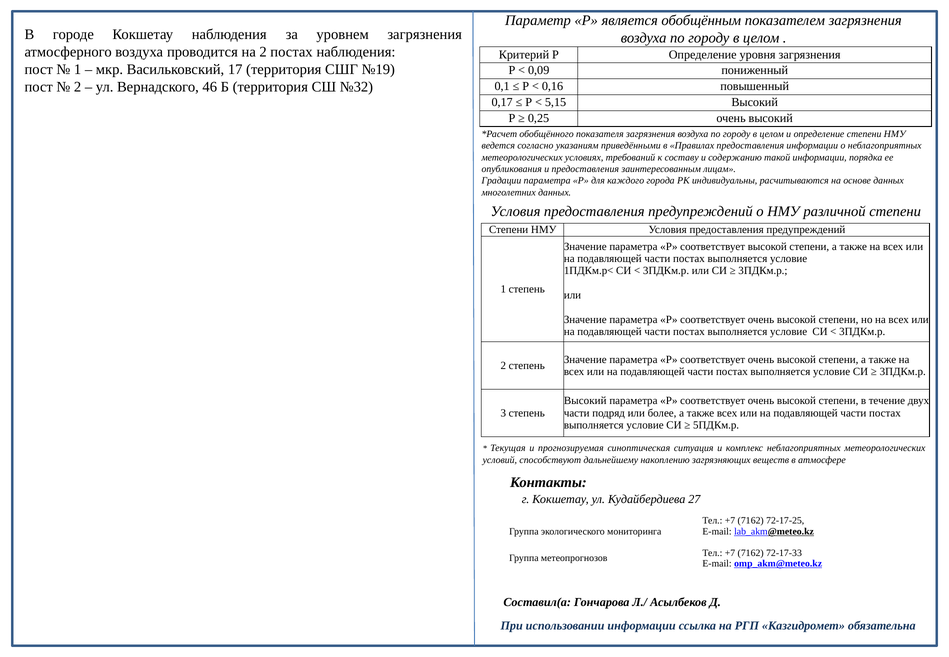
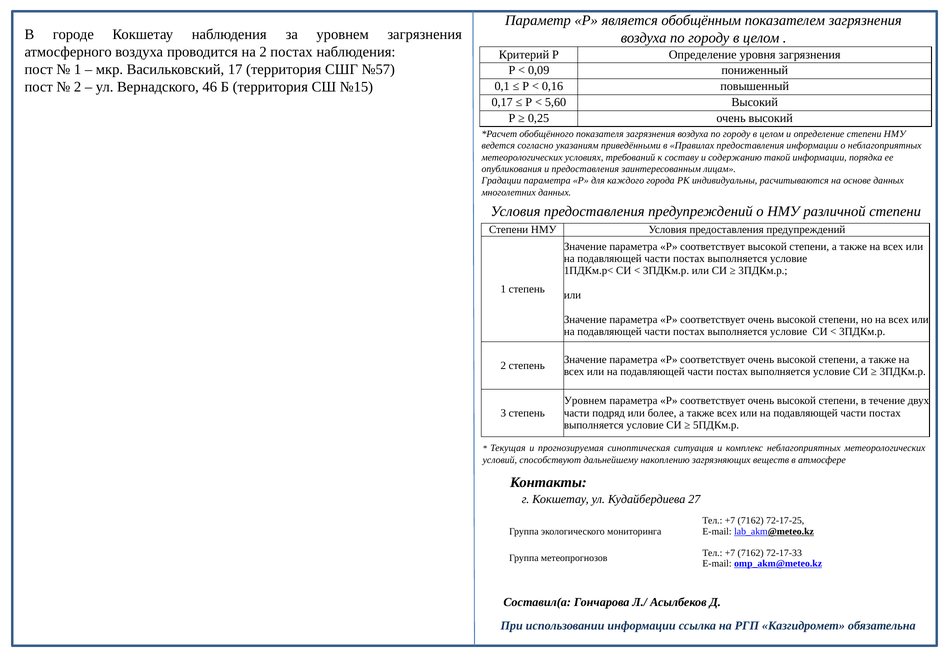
№19: №19 -> №57 (378, 70)
№32: №32 -> №15 (356, 87)
5,15: 5,15 -> 5,60 (556, 102)
Высокий: Высокий -> Уровнем (585, 401)
